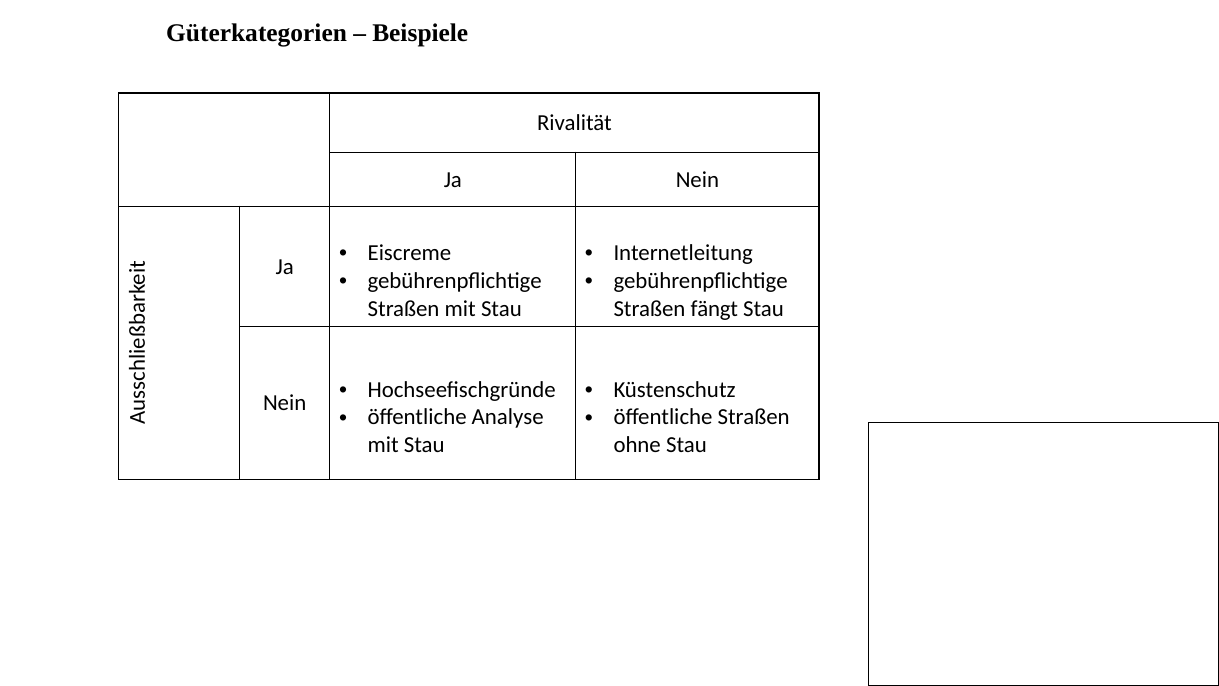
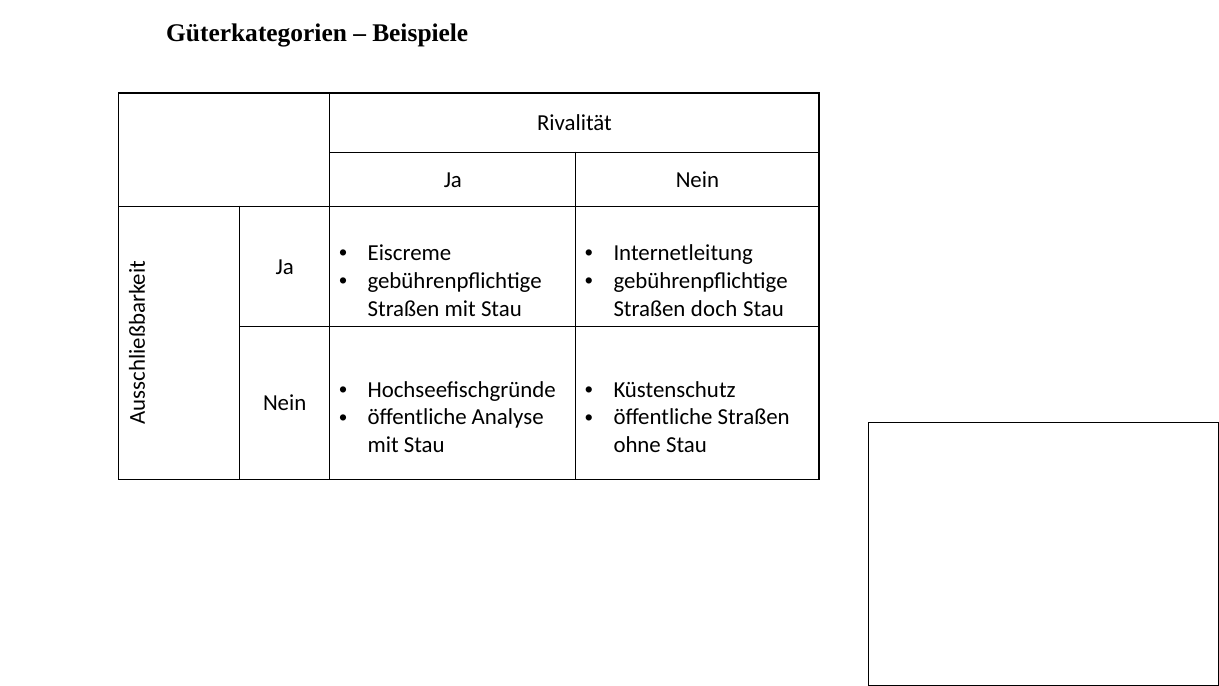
fängt: fängt -> doch (714, 309)
